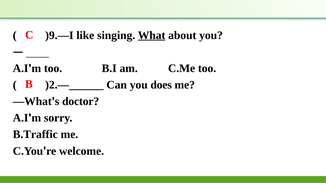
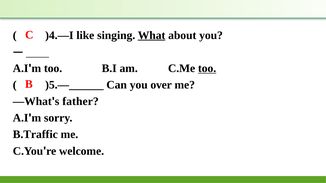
)9.—I: )9.—I -> )4.—I (59, 35)
too underline: none -> present (207, 68)
)2.—______: )2.—______ -> )5.—______ (74, 85)
does: does -> over (161, 85)
doctor: doctor -> father (81, 102)
